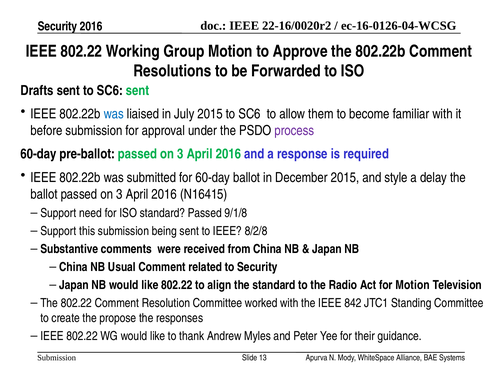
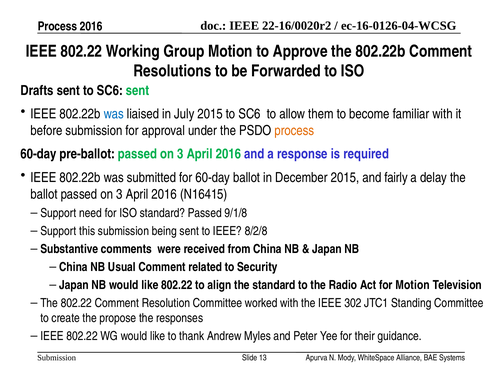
Security: Security -> Process (57, 26)
process colour: purple -> orange (294, 131)
style: style -> fairly (396, 178)
842: 842 -> 302 (353, 303)
